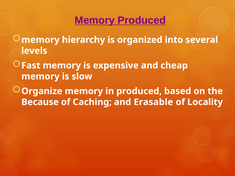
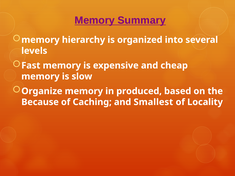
Memory Produced: Produced -> Summary (142, 20)
Erasable: Erasable -> Smallest (153, 102)
